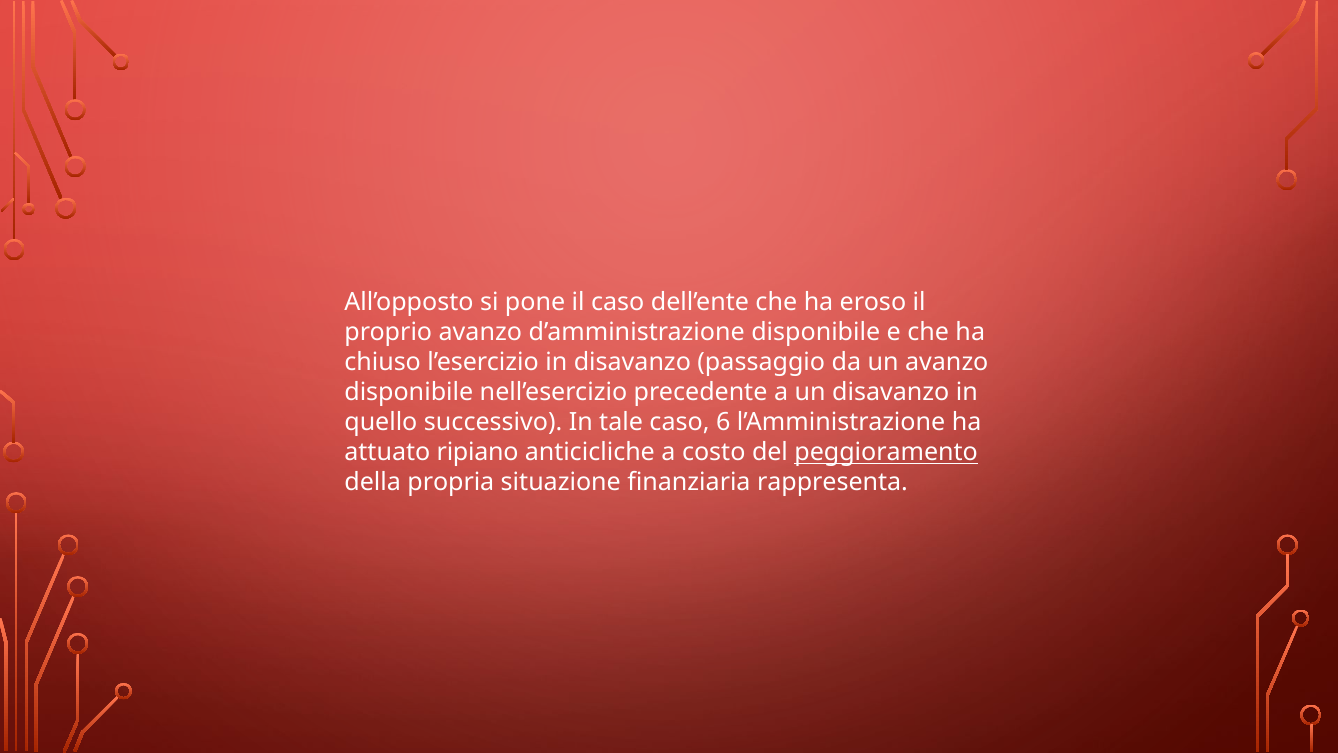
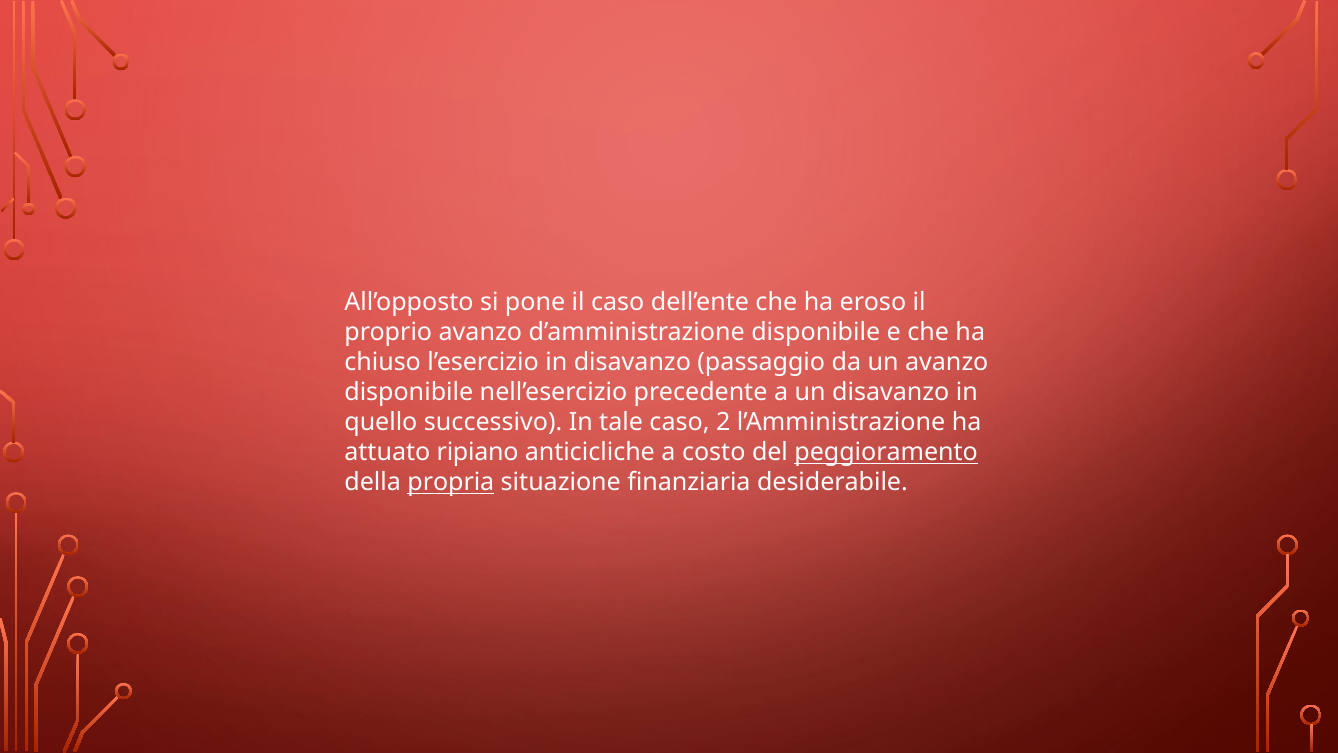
6: 6 -> 2 (723, 422)
propria underline: none -> present (451, 482)
rappresenta: rappresenta -> desiderabile (832, 482)
